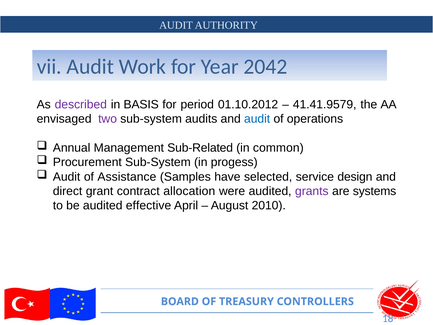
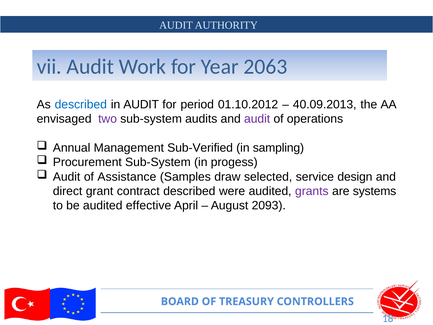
2042: 2042 -> 2063 (265, 66)
described colour: purple -> blue (81, 104)
in BASIS: BASIS -> AUDIT (141, 104)
41.41.9579: 41.41.9579 -> 40.09.2013 (325, 104)
audit colour: blue -> purple (257, 119)
Sub-Related: Sub-Related -> Sub-Verified (200, 148)
common: common -> sampling (278, 148)
have: have -> draw (227, 177)
contract allocation: allocation -> described (189, 191)
2010: 2010 -> 2093 (269, 205)
